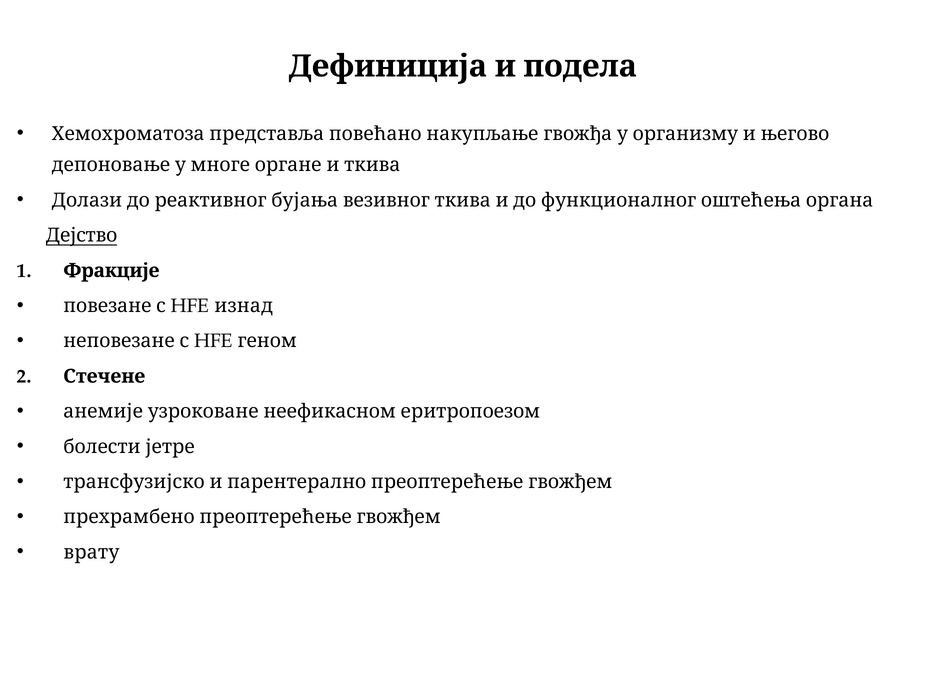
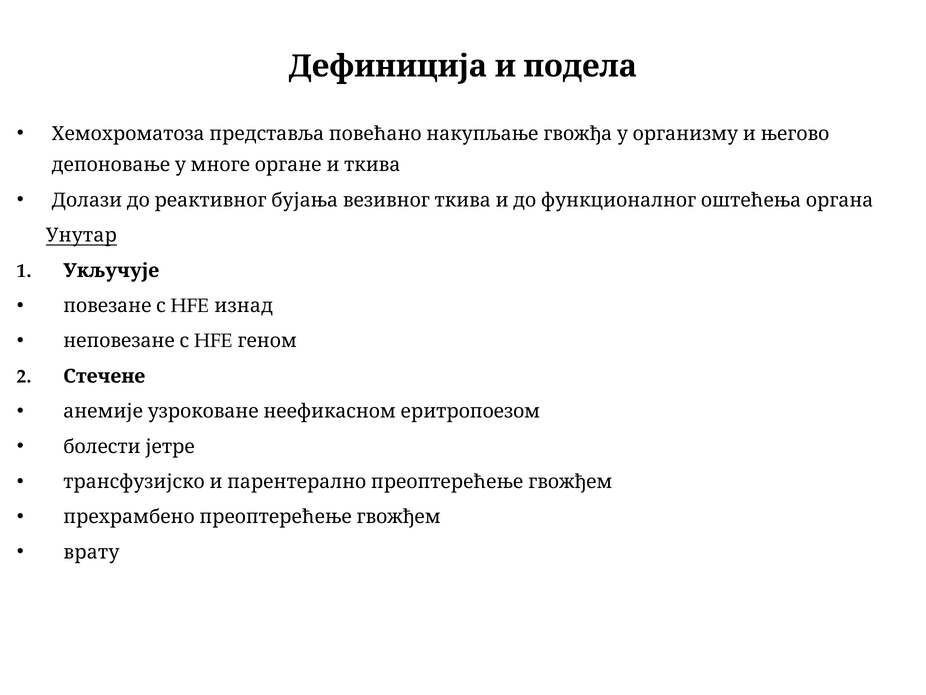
Дејство: Дејство -> Унутар (81, 235)
Фракције: Фракције -> Укључује (111, 270)
